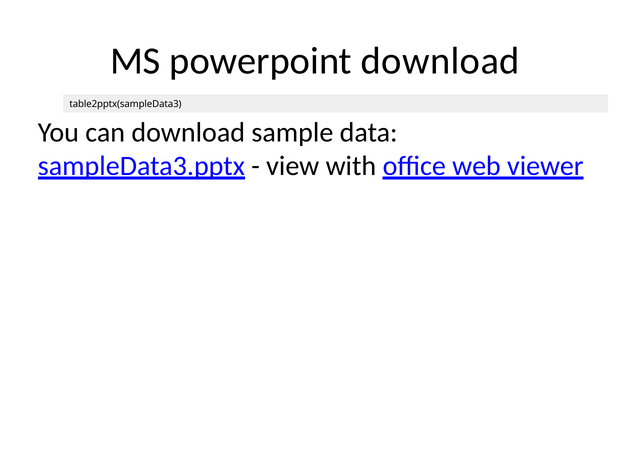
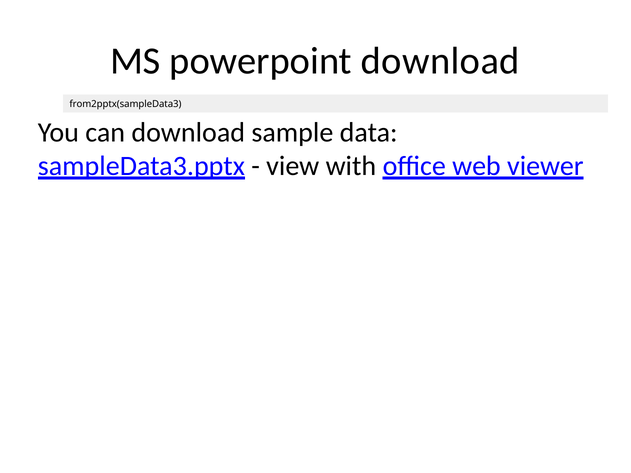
table2pptx(sampleData3: table2pptx(sampleData3 -> from2pptx(sampleData3 (125, 104)
